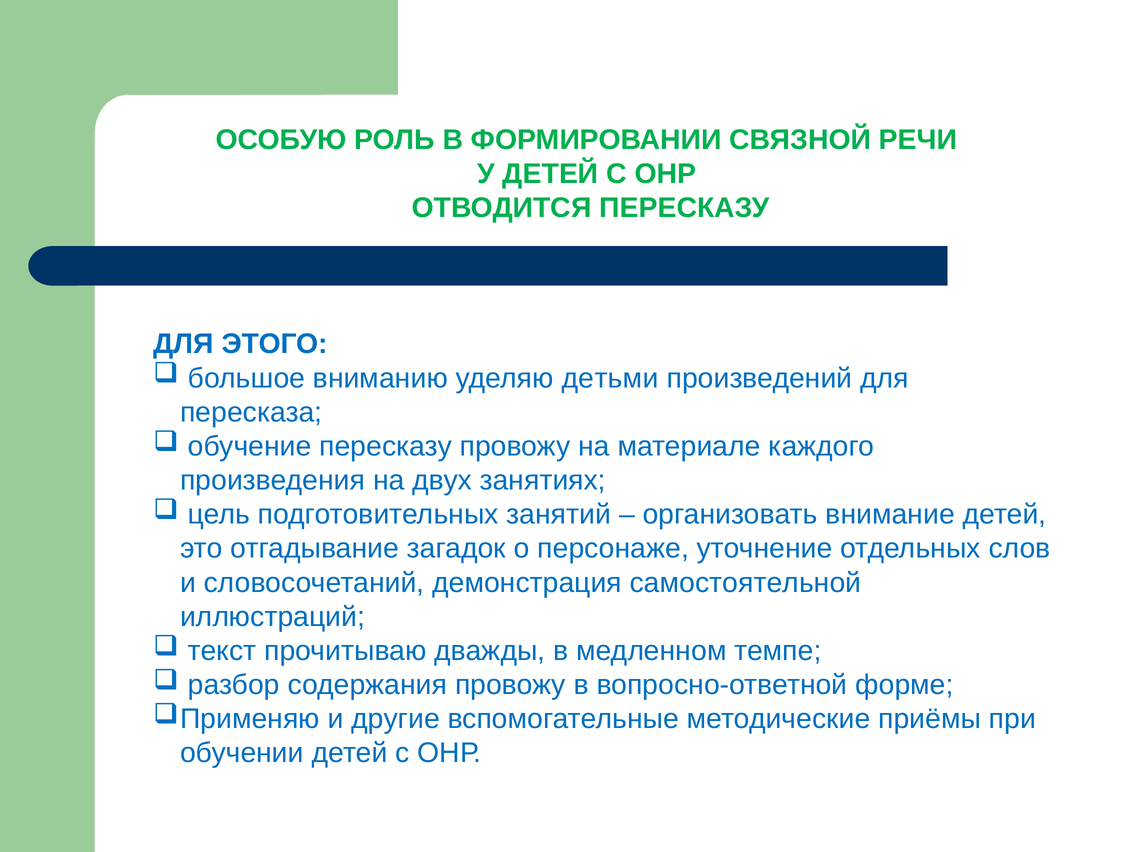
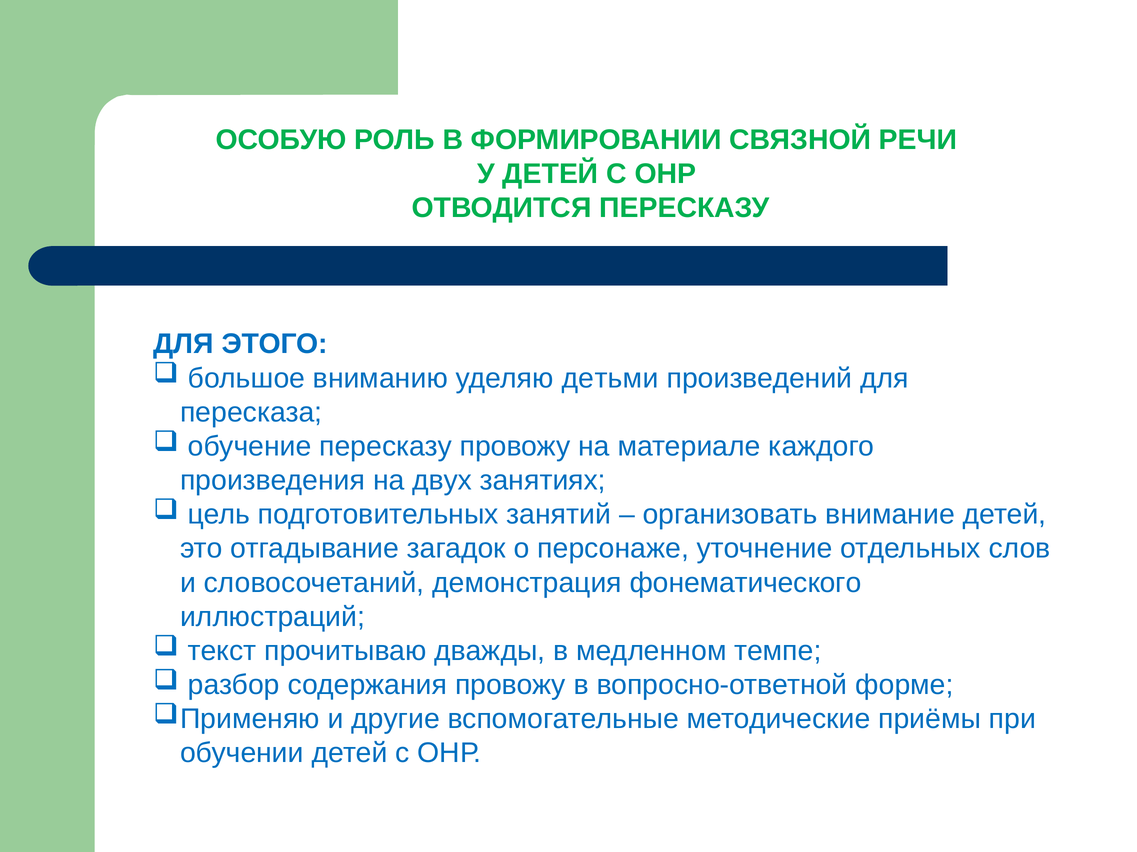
самостоятельной: самостоятельной -> фонематического (746, 583)
